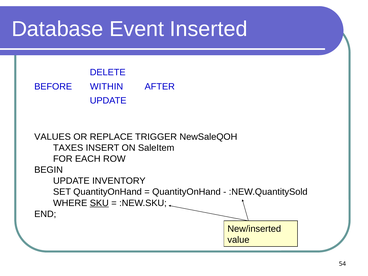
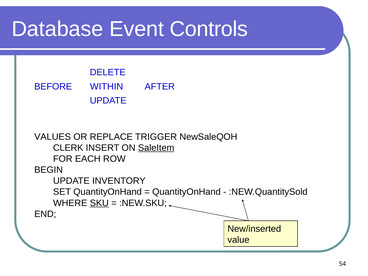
Inserted: Inserted -> Controls (209, 29)
TAXES: TAXES -> CLERK (68, 148)
SaleItem underline: none -> present (156, 148)
